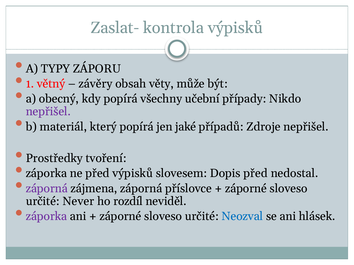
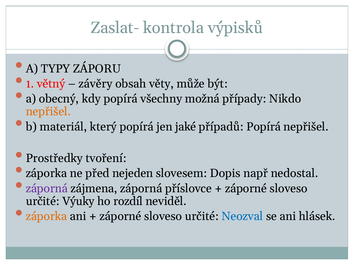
učební: učební -> možná (202, 99)
nepřišel colour: purple -> orange (48, 112)
případů Zdroje: Zdroje -> Popírá (264, 127)
před výpisků: výpisků -> nejeden (133, 174)
Dopis před: před -> např (256, 174)
Never: Never -> Výuky (79, 202)
záporka colour: purple -> orange (46, 217)
